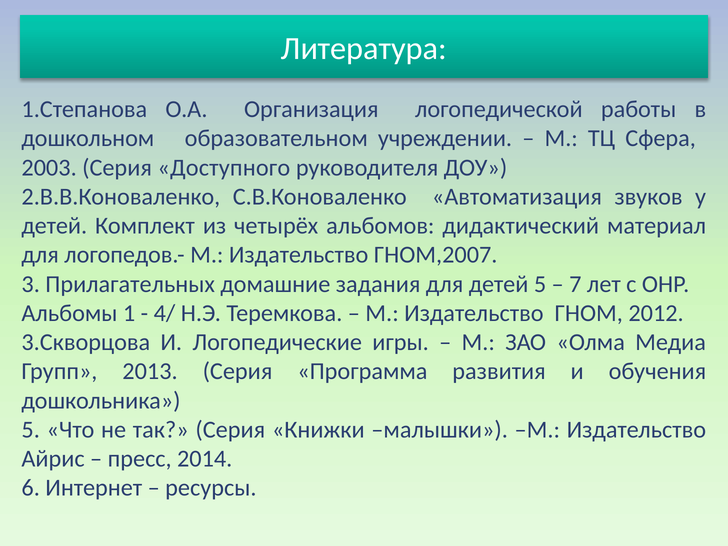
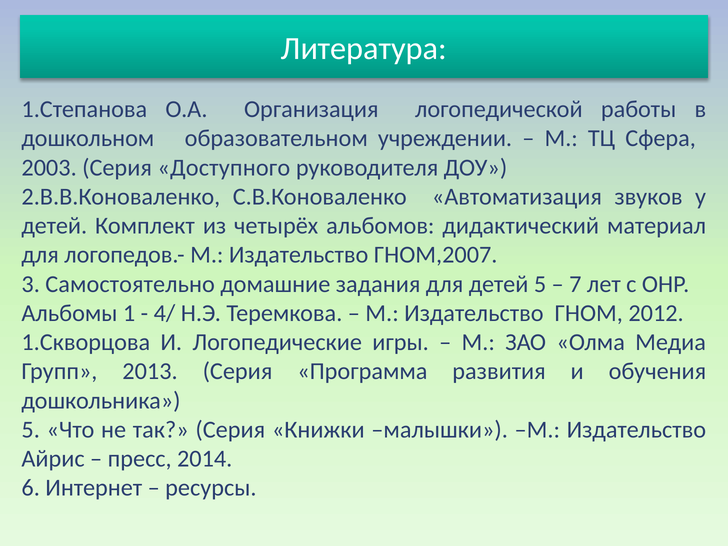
Прилагательных: Прилагательных -> Самостоятельно (130, 284)
3.Скворцова: 3.Скворцова -> 1.Скворцова (86, 342)
